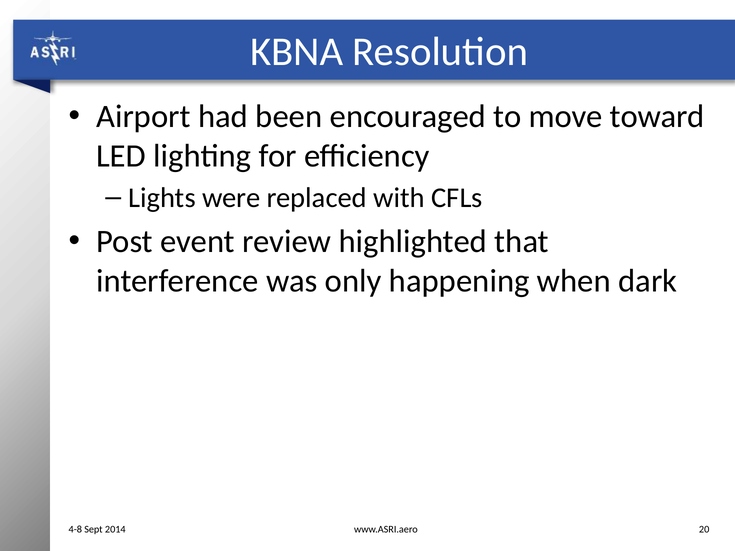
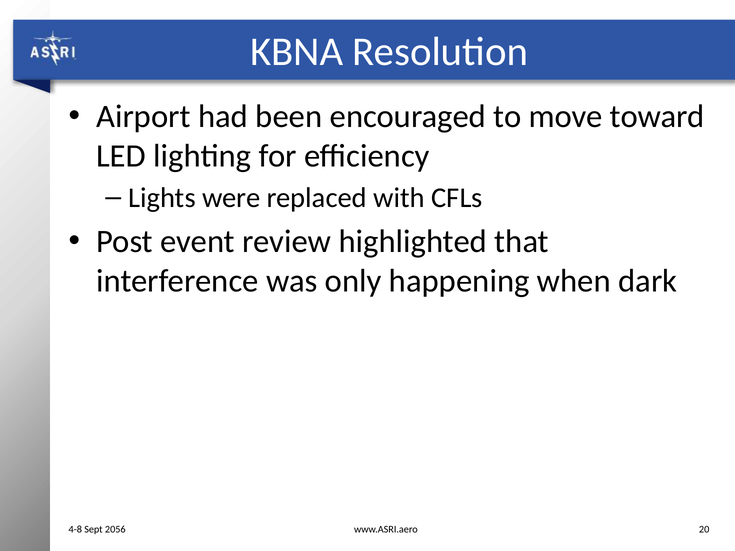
2014: 2014 -> 2056 (115, 530)
